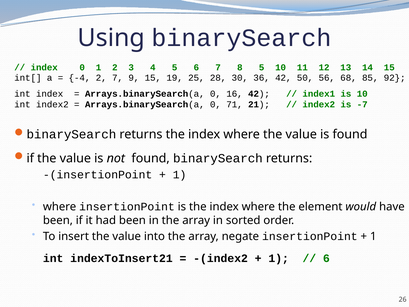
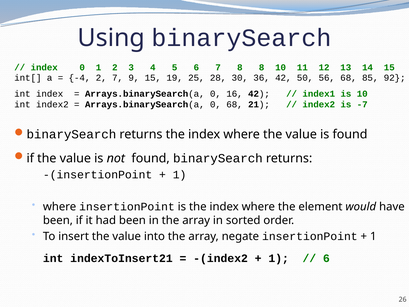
8 5: 5 -> 8 (262, 67)
0 71: 71 -> 68 (235, 104)
